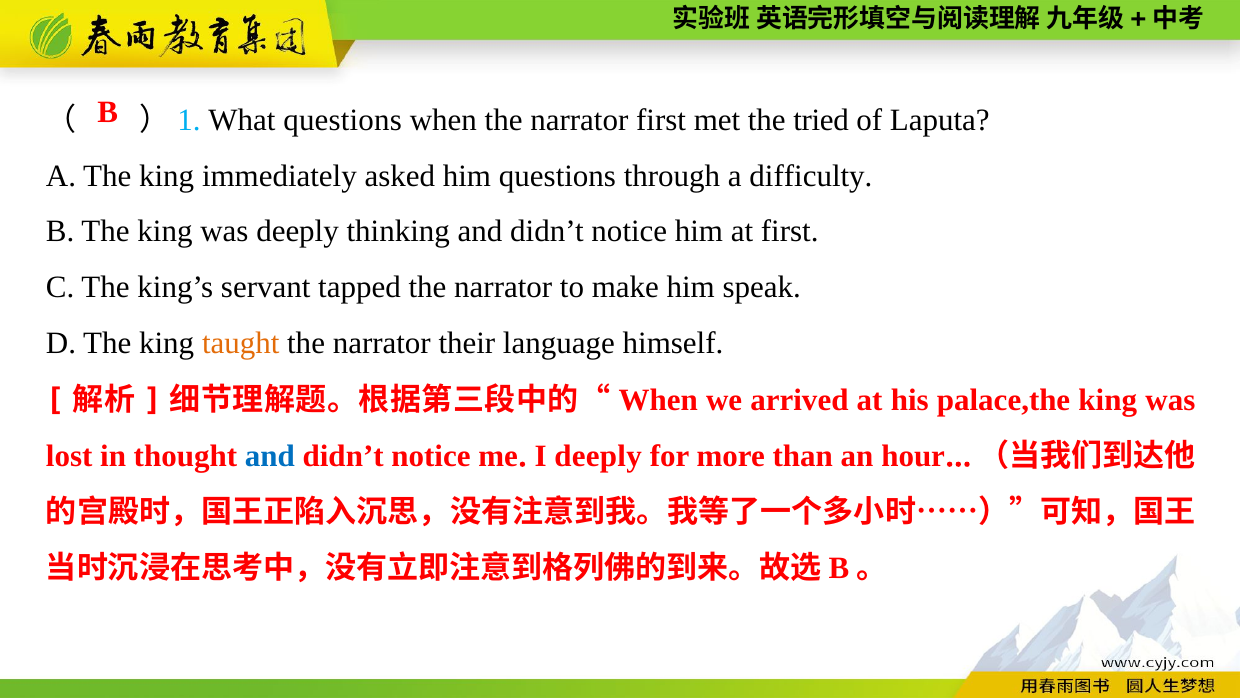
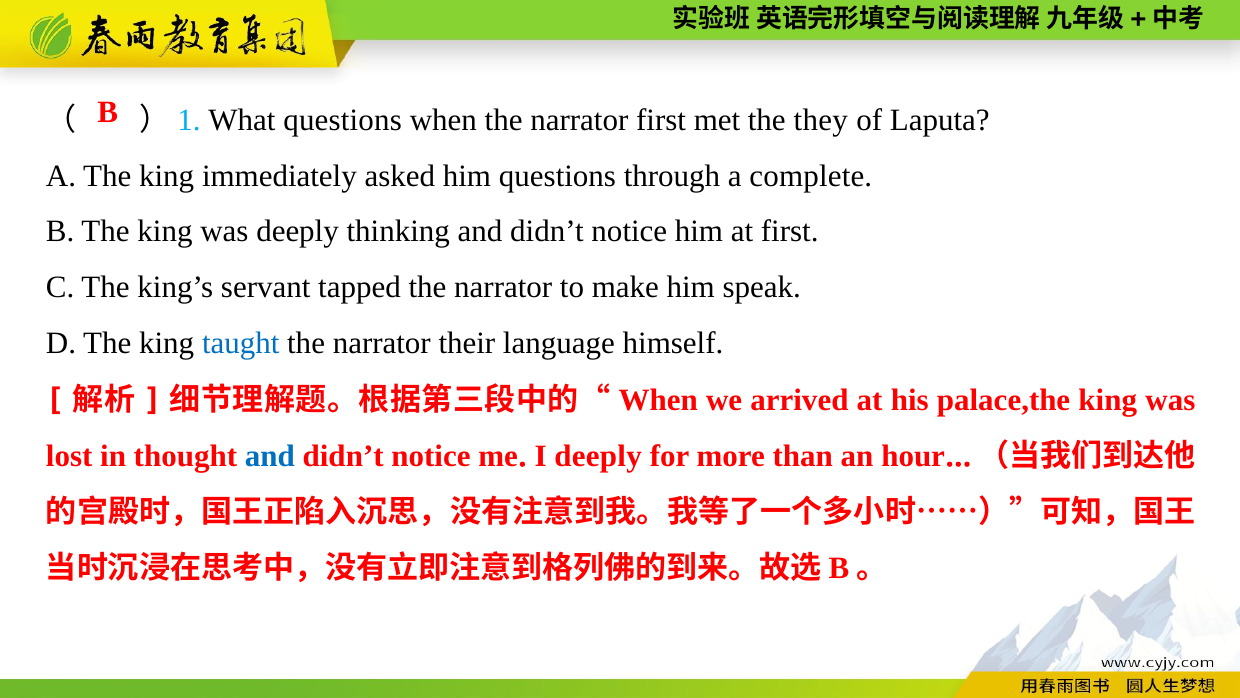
tried: tried -> they (821, 120)
difficulty: difficulty -> complete (811, 176)
taught colour: orange -> blue (241, 343)
